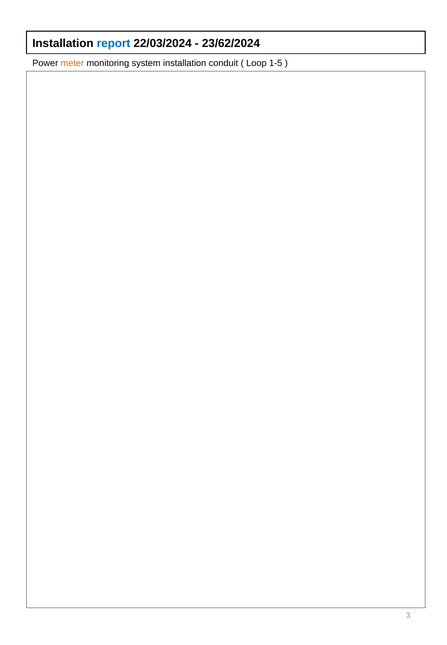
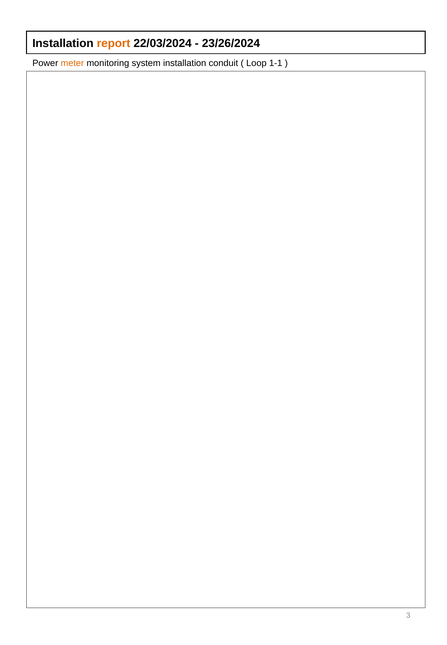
report colour: blue -> orange (114, 43)
23/62/2024: 23/62/2024 -> 23/26/2024 (231, 43)
1-5: 1-5 -> 1-1 (276, 63)
